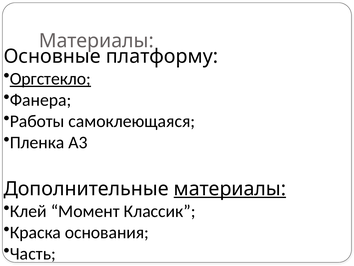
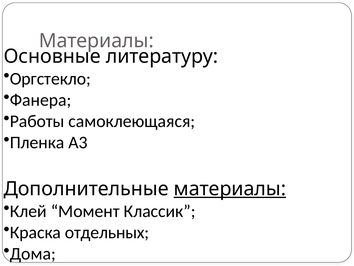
платформу: платформу -> литературу (162, 56)
Оргстекло underline: present -> none (50, 79)
основания: основания -> отдельных (107, 232)
Часть: Часть -> Дома (33, 253)
